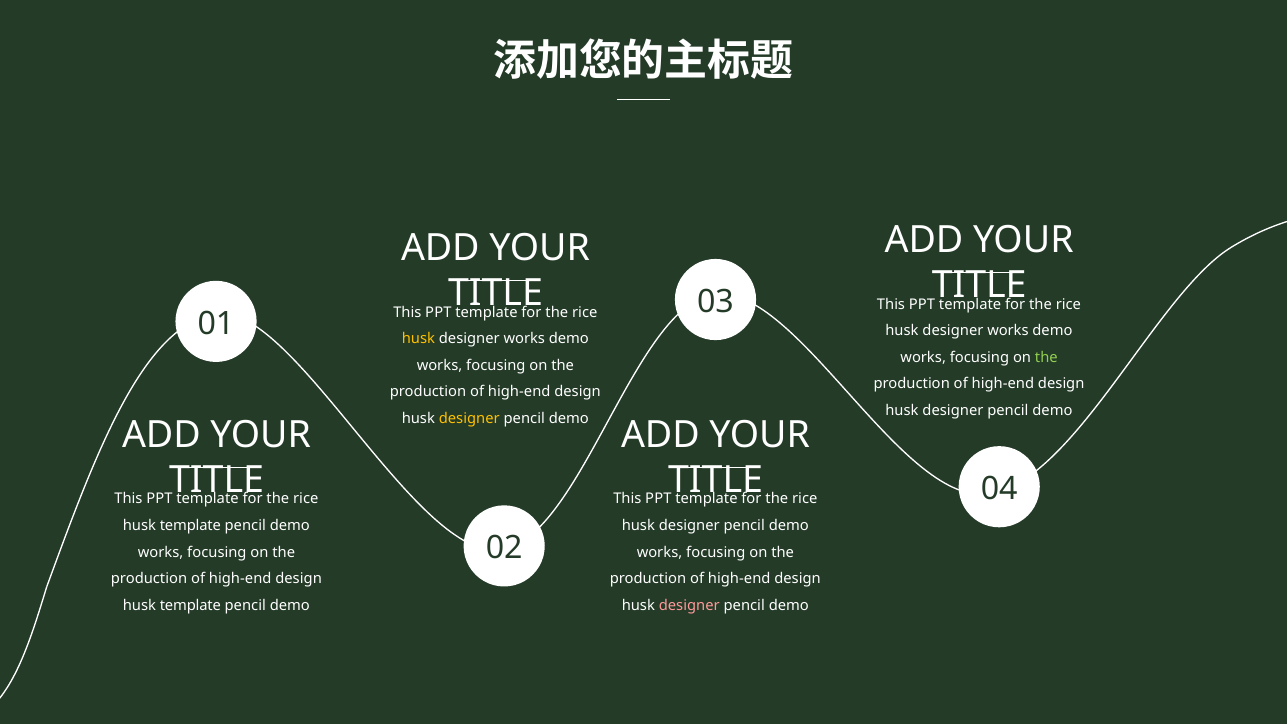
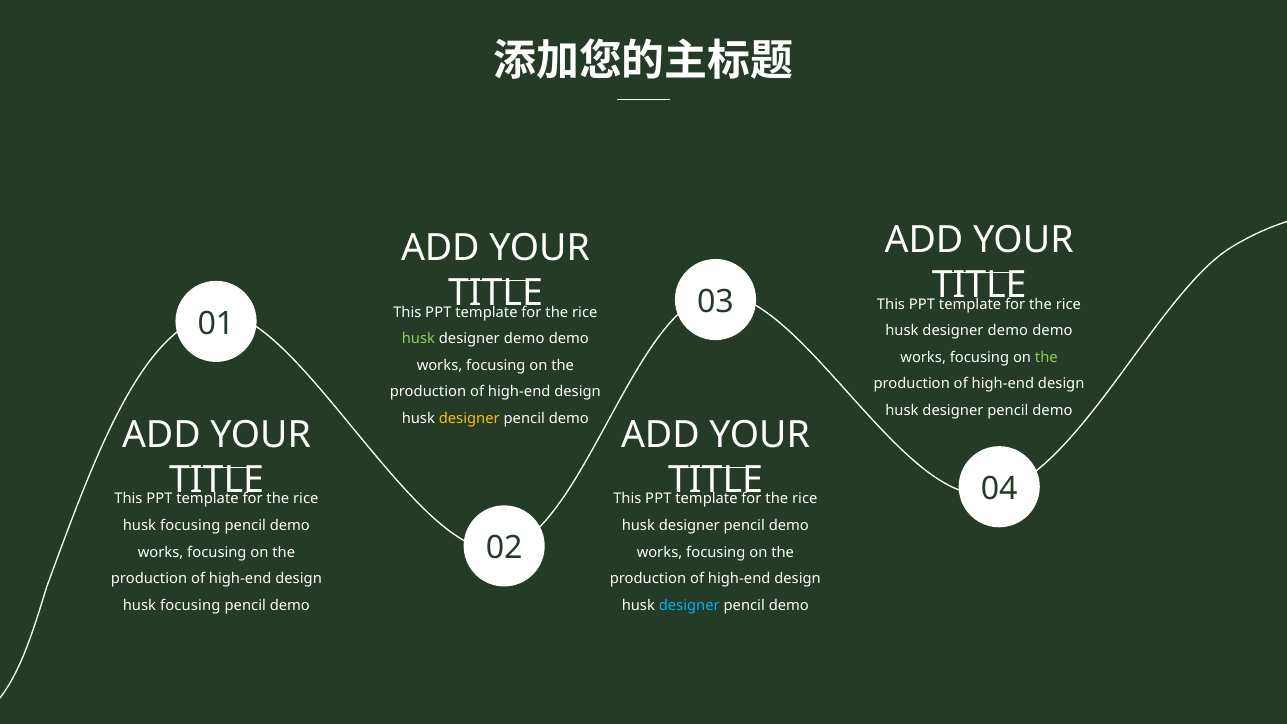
works: works -> demo (1008, 331)
husk colour: yellow -> light green (418, 339)
works: works -> demo (524, 339)
template: template -> focusing (190, 526)
template: template -> focusing (190, 605)
designer colour: pink -> light blue (689, 605)
